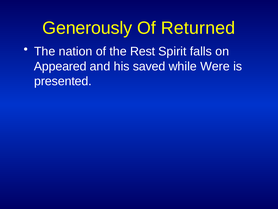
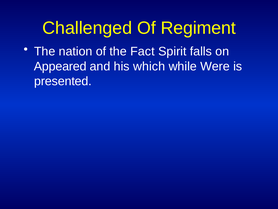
Generously: Generously -> Challenged (87, 28)
Returned: Returned -> Regiment (198, 28)
Rest: Rest -> Fact (142, 51)
saved: saved -> which (149, 66)
